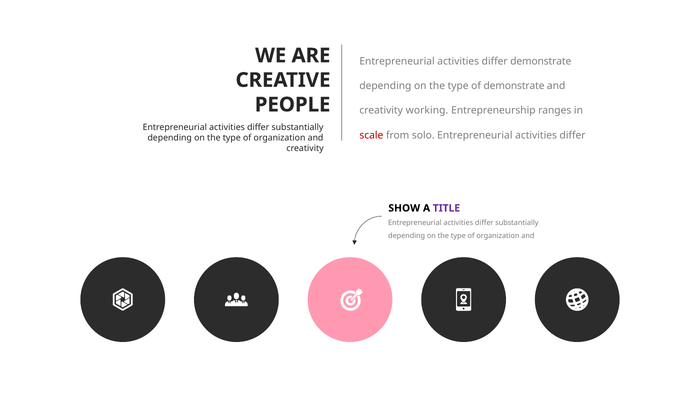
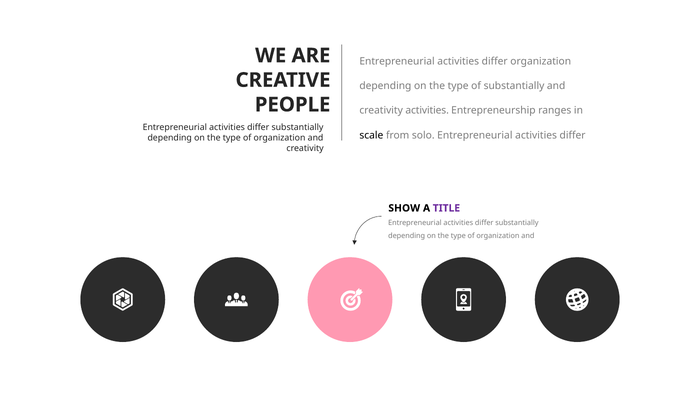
differ demonstrate: demonstrate -> organization (541, 62)
of demonstrate: demonstrate -> substantially (514, 86)
creativity working: working -> activities (427, 111)
scale colour: red -> black (371, 135)
